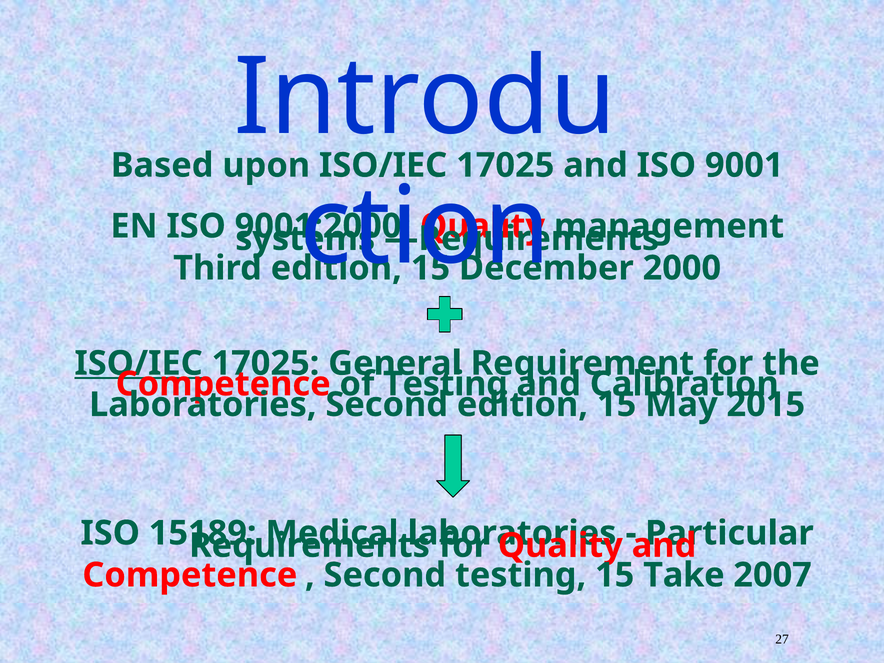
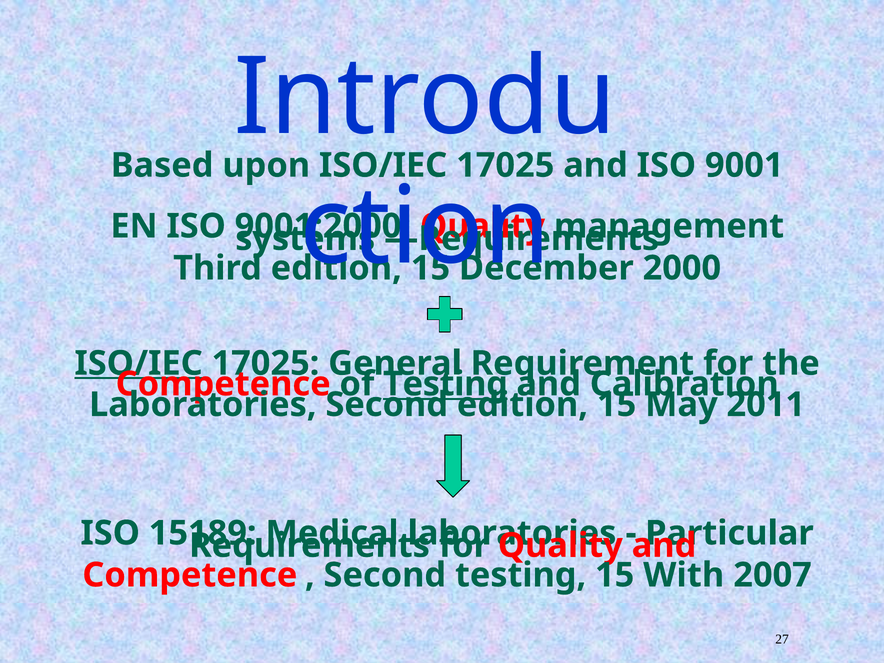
Testing underline: none -> present (445, 384)
2015: 2015 -> 2011 (766, 405)
Take: Take -> With (684, 575)
